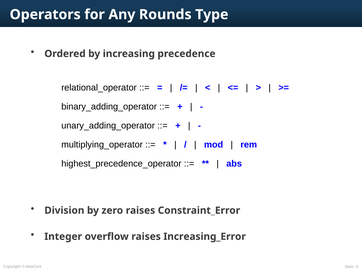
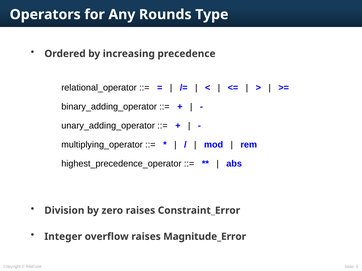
Increasing_Error: Increasing_Error -> Magnitude_Error (205, 237)
